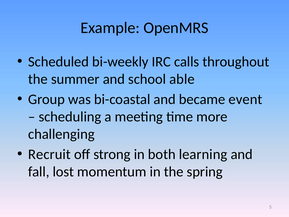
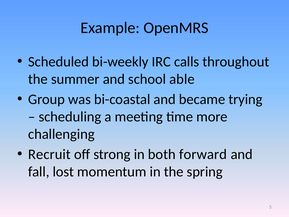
event: event -> trying (246, 99)
learning: learning -> forward (203, 154)
